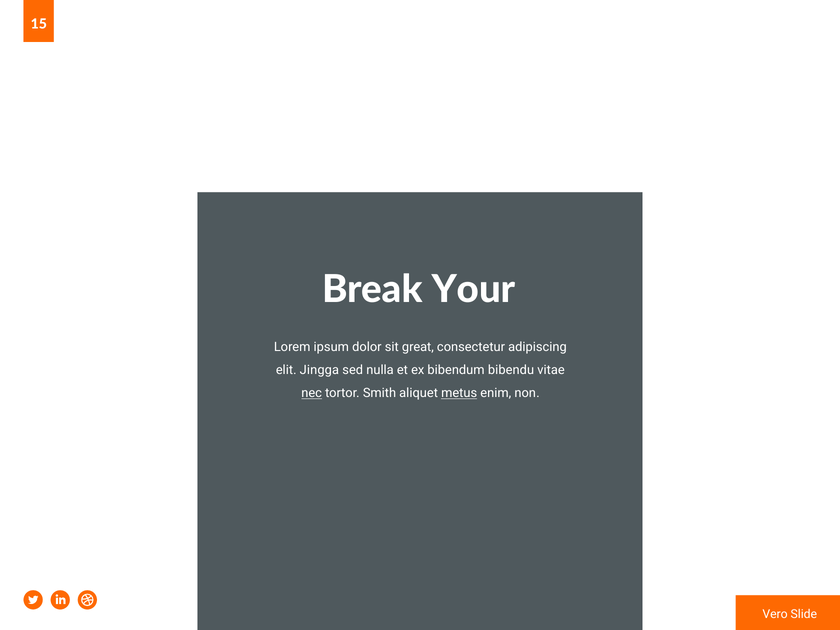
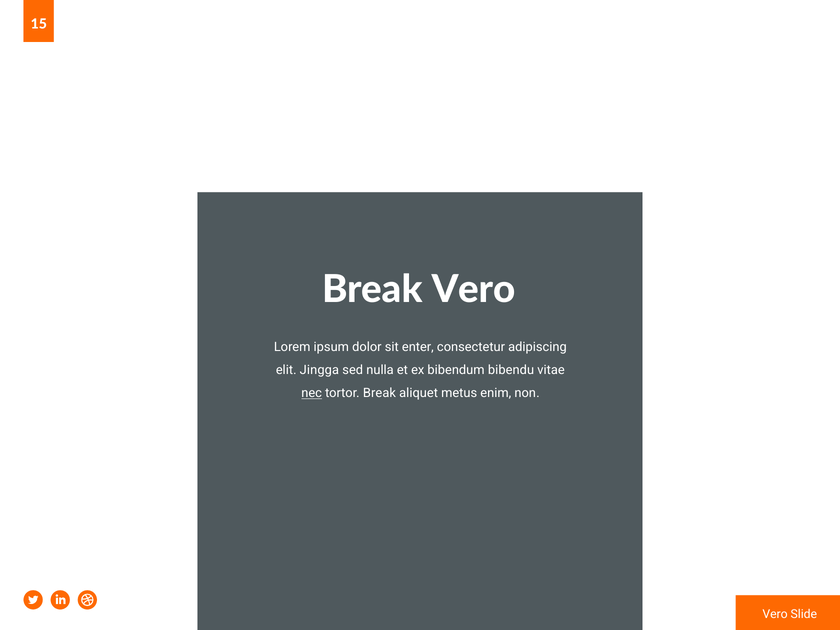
Break Your: Your -> Vero (474, 289)
great: great -> enter (418, 347)
tortor Smith: Smith -> Break (379, 393)
metus underline: present -> none (459, 393)
